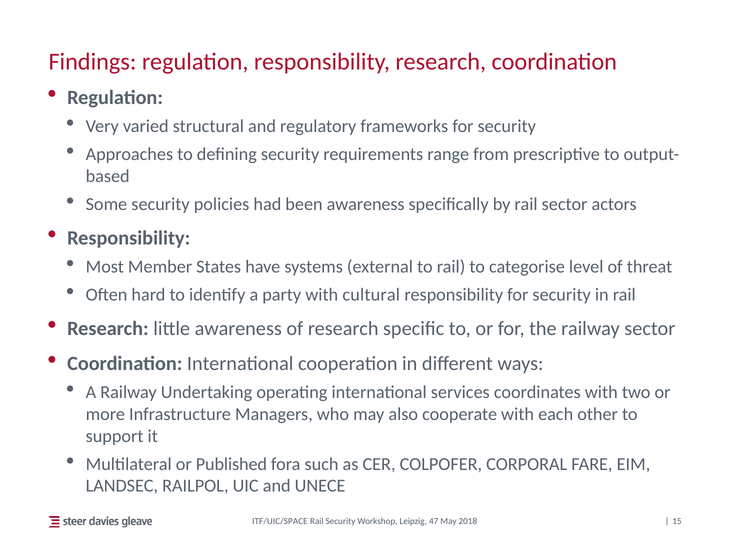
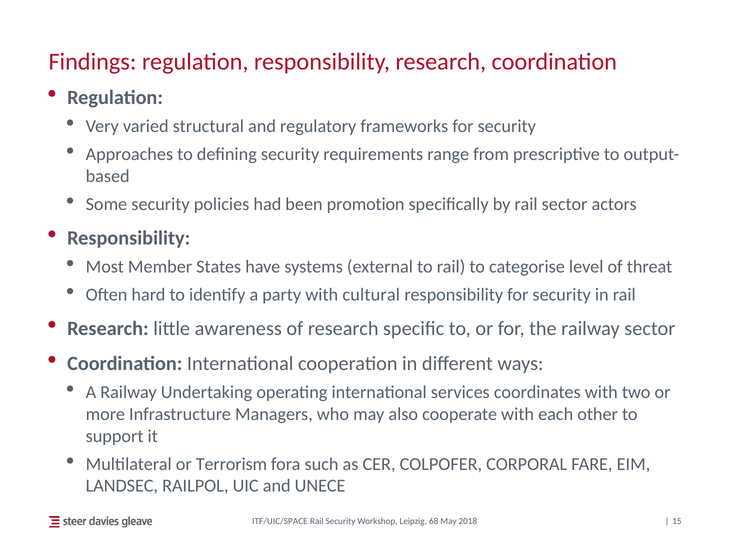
been awareness: awareness -> promotion (366, 204)
Published: Published -> Terrorism (231, 465)
47: 47 -> 68 (434, 522)
